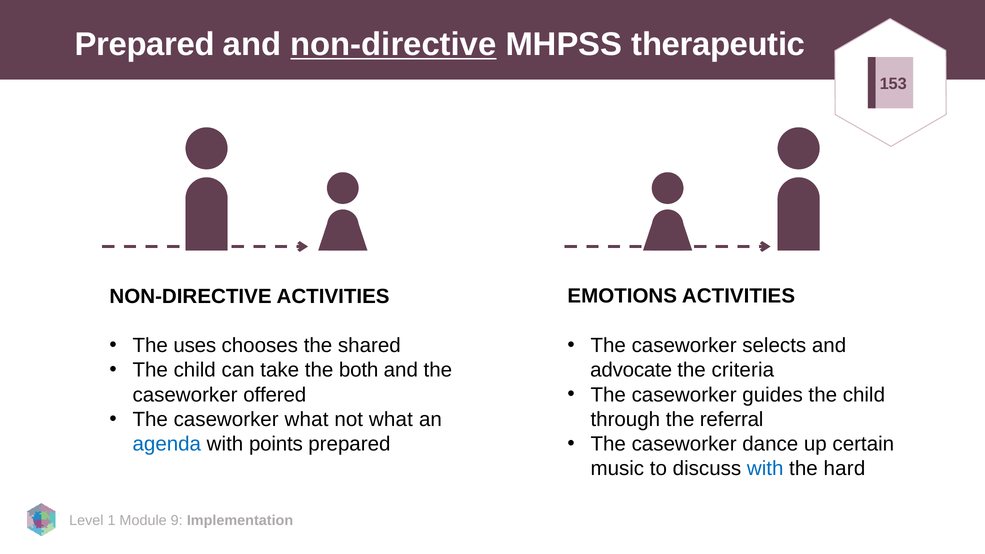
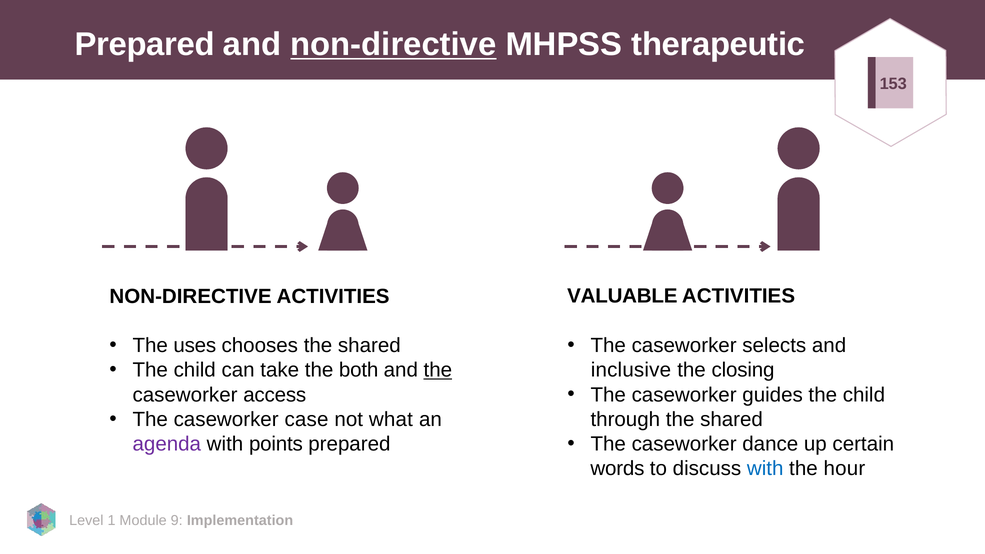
EMOTIONS: EMOTIONS -> VALUABLE (622, 296)
the underline: none -> present (438, 370)
advocate: advocate -> inclusive (631, 370)
criteria: criteria -> closing (743, 370)
offered: offered -> access (275, 395)
caseworker what: what -> case (307, 419)
through the referral: referral -> shared (732, 419)
agenda colour: blue -> purple (167, 444)
music: music -> words (617, 469)
hard: hard -> hour (844, 469)
